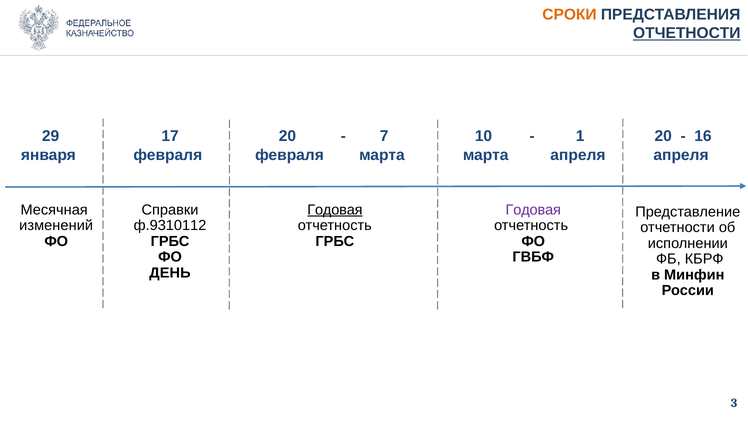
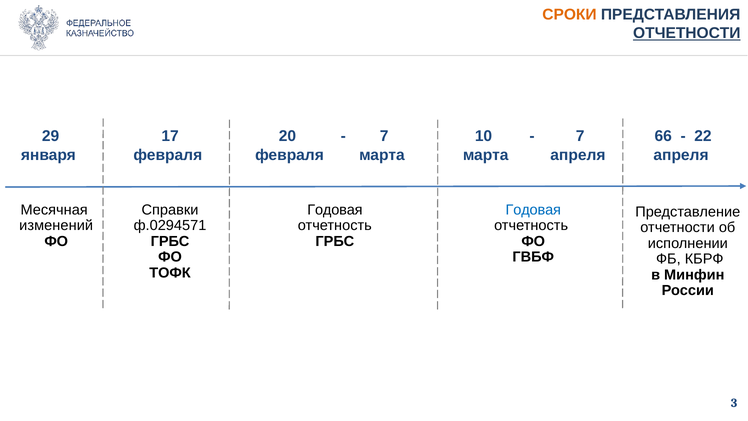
1: 1 -> 7 (580, 136)
20: 20 -> 66 (663, 136)
16: 16 -> 22 (703, 136)
Годовая underline: present -> none (335, 210)
Годовая colour: purple -> blue (533, 210)
ф.9310112: ф.9310112 -> ф.0294571 (170, 225)
ДЕНЬ: ДЕНЬ -> ТОФК (170, 273)
